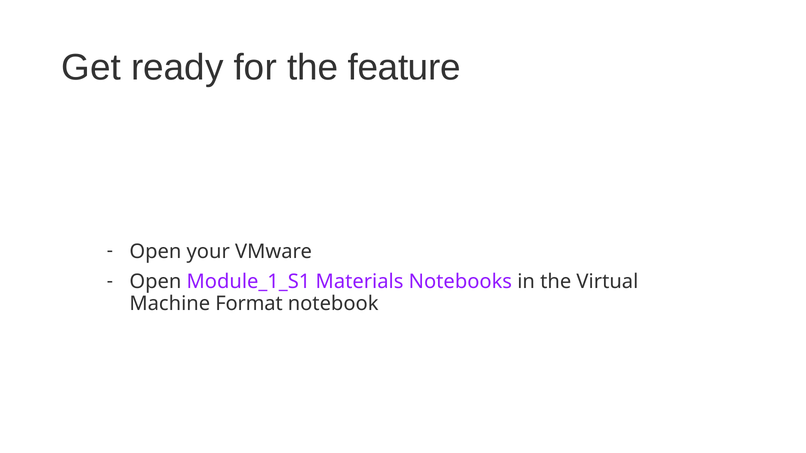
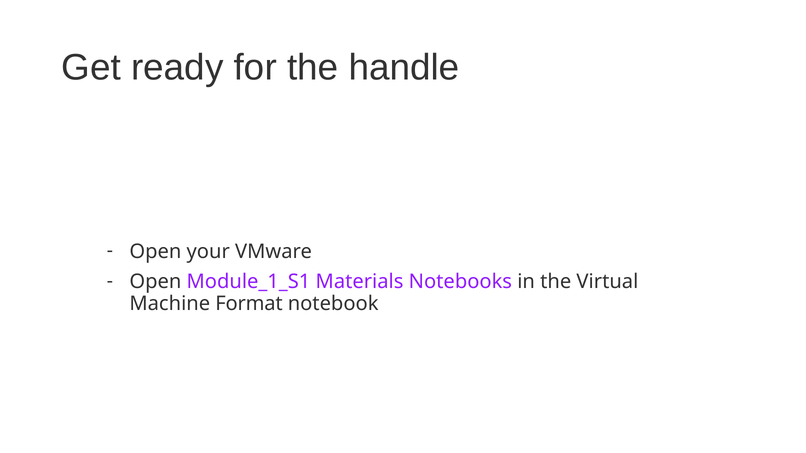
feature: feature -> handle (404, 68)
